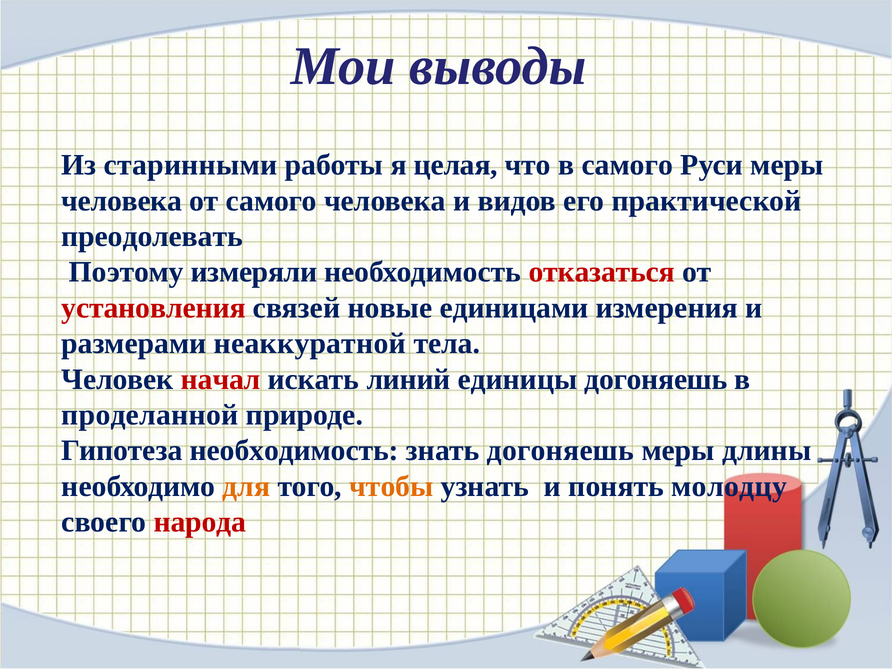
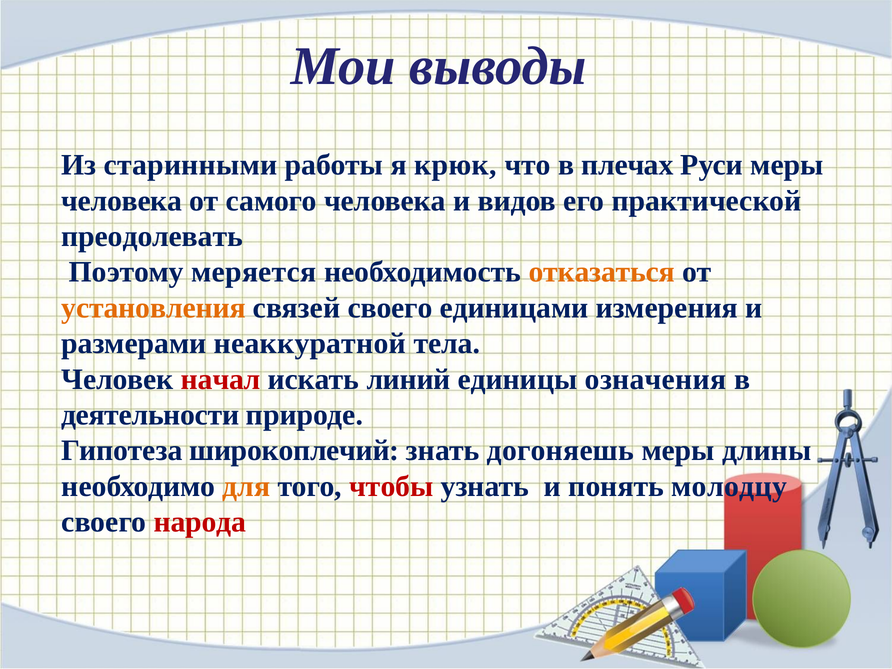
целая: целая -> крюк (456, 165)
в самого: самого -> плечах (627, 165)
измеряли: измеряли -> меряется (254, 272)
отказаться colour: red -> orange (602, 272)
установления colour: red -> orange (154, 308)
связей новые: новые -> своего (390, 308)
единицы догоняешь: догоняешь -> означения (656, 379)
проделанной: проделанной -> деятельности (150, 415)
Гипотеза необходимость: необходимость -> широкоплечий (294, 451)
чтобы colour: orange -> red (391, 486)
